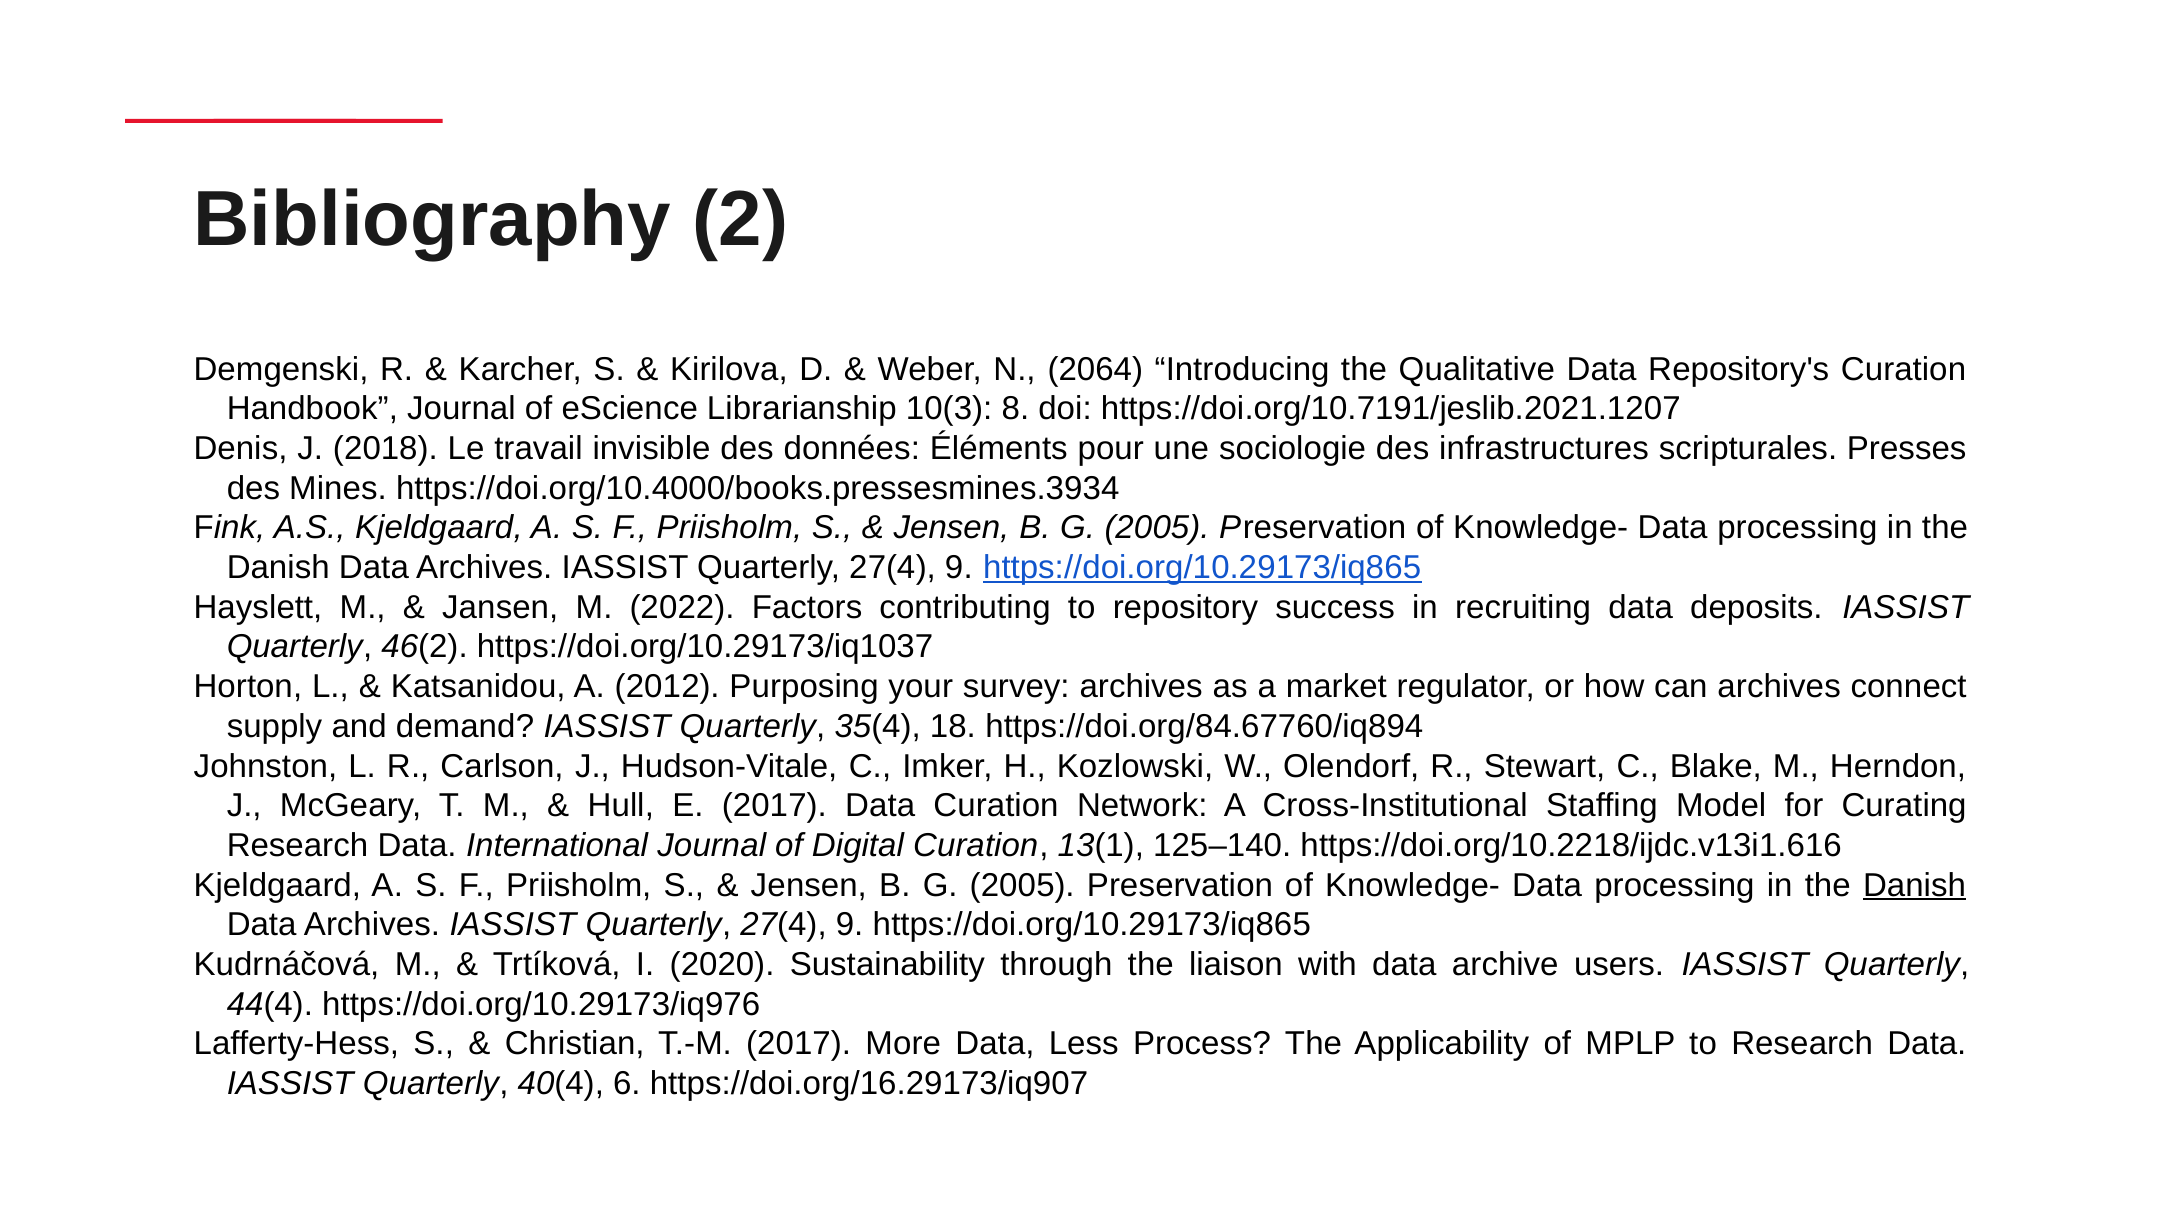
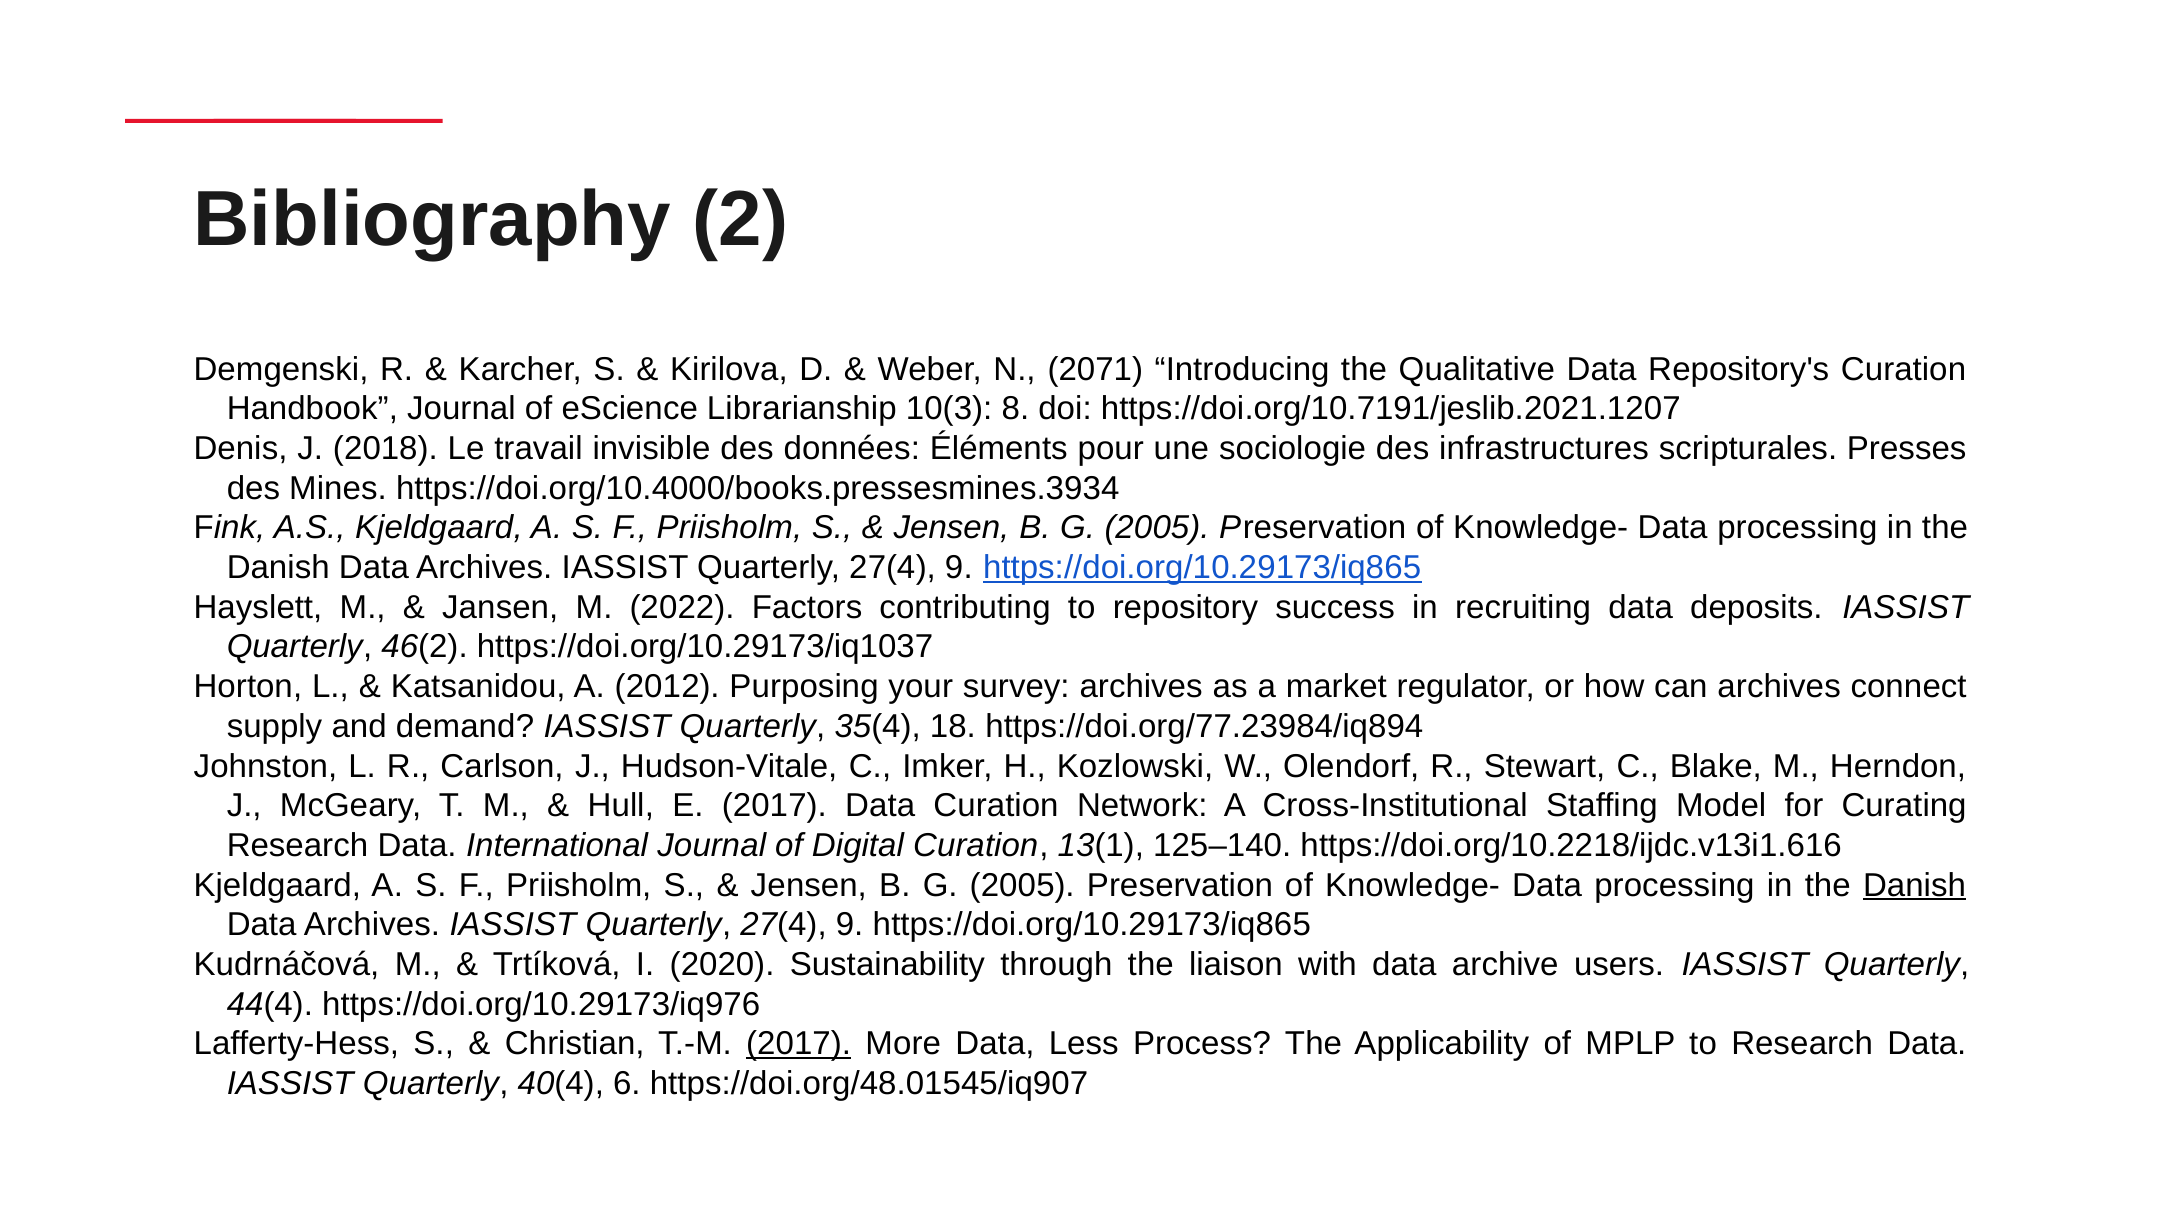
2064: 2064 -> 2071 (1095, 369)
https://doi.org/84.67760/iq894: https://doi.org/84.67760/iq894 -> https://doi.org/77.23984/iq894 (1204, 726)
2017 underline: none -> present (799, 1044)
https://doi.org/16.29173/iq907: https://doi.org/16.29173/iq907 -> https://doi.org/48.01545/iq907 (869, 1083)
